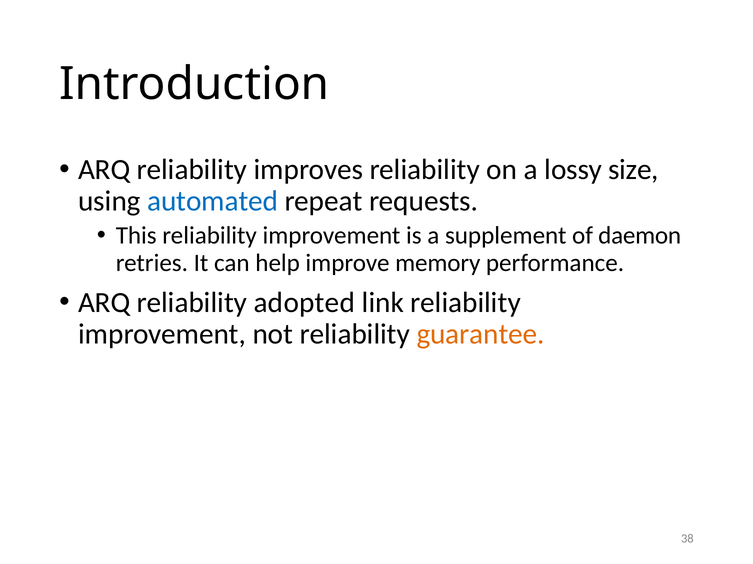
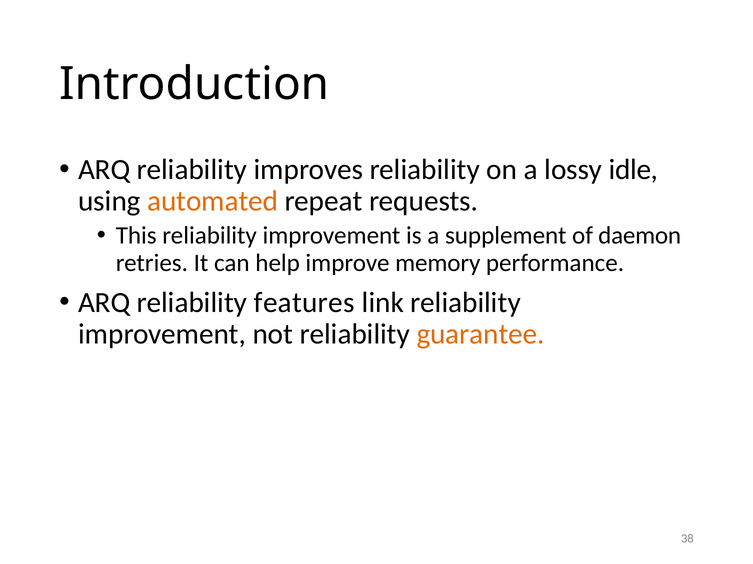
size: size -> idle (633, 170)
automated colour: blue -> orange (213, 201)
adopted: adopted -> features (304, 303)
